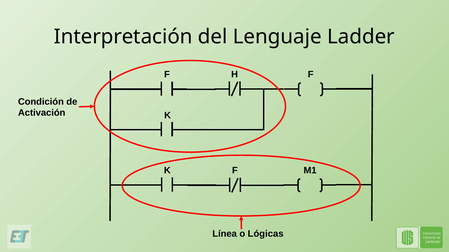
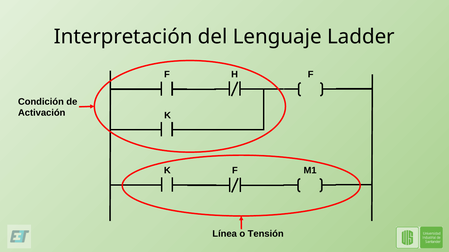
Lógicas: Lógicas -> Tensión (266, 234)
